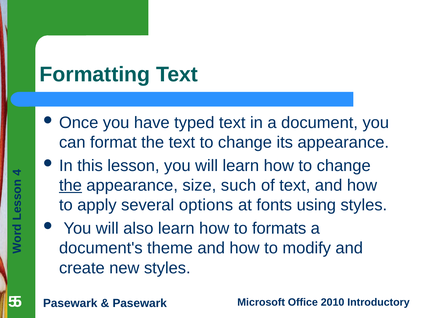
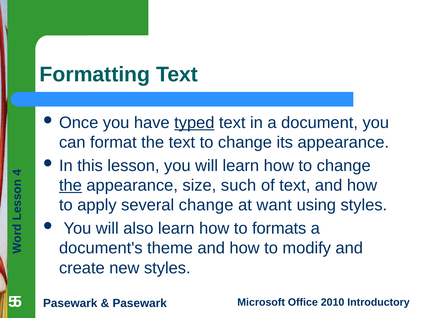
typed underline: none -> present (194, 123)
several options: options -> change (206, 205)
fonts: fonts -> want (274, 205)
